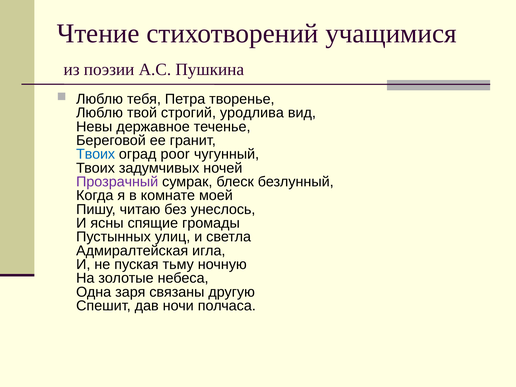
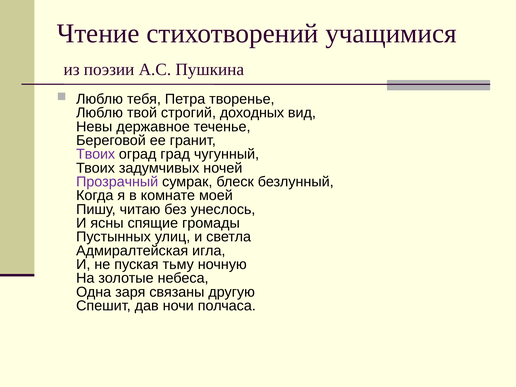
уродлива: уродлива -> доходных (252, 113)
Твоих colour: blue -> purple (96, 154)
poor: poor -> град (175, 154)
